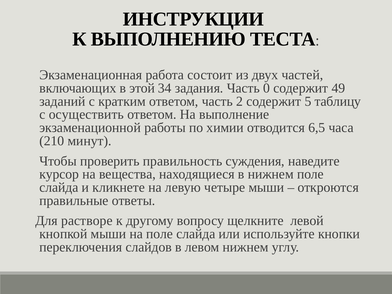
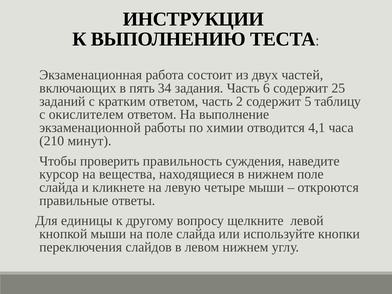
этой: этой -> пять (142, 88)
0: 0 -> 6 (267, 88)
49: 49 -> 25 (338, 88)
осуществить: осуществить -> окислителем (86, 114)
6,5: 6,5 -> 4,1 (317, 128)
растворе: растворе -> единицы (87, 221)
